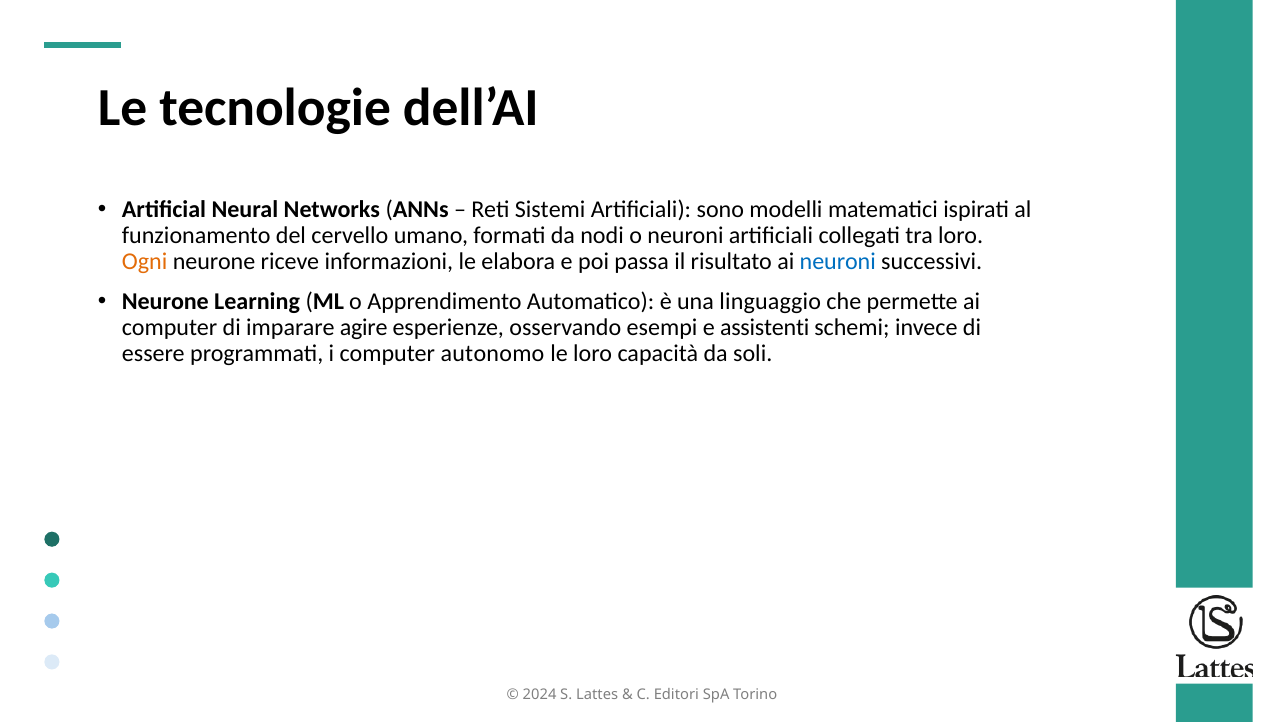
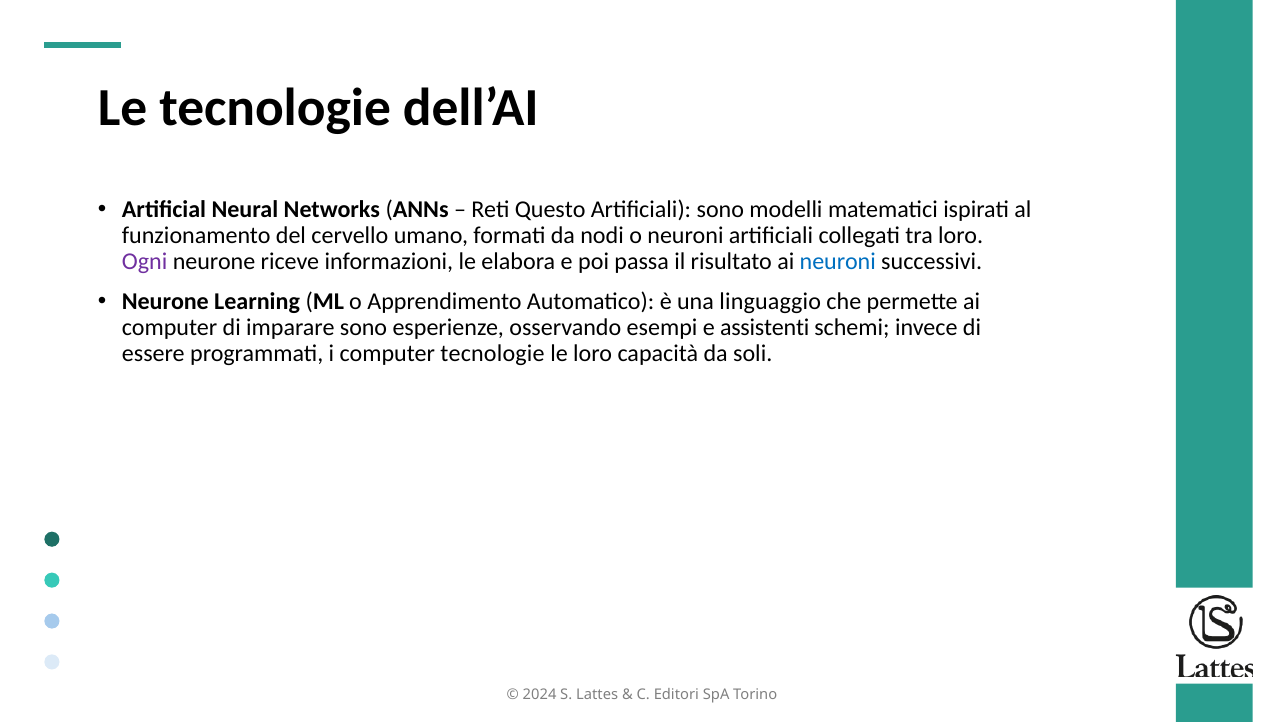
Sistemi: Sistemi -> Questo (550, 210)
Ogni colour: orange -> purple (145, 262)
imparare agire: agire -> sono (364, 327)
computer autonomo: autonomo -> tecnologie (493, 353)
